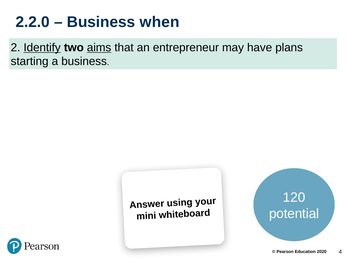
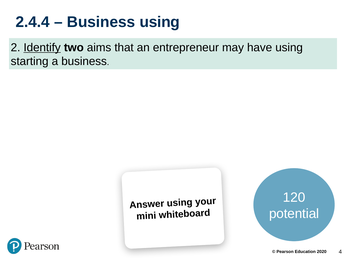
2.2.0: 2.2.0 -> 2.4.4 (33, 22)
Business when: when -> using (160, 22)
aims underline: present -> none (99, 47)
have plans: plans -> using (289, 47)
